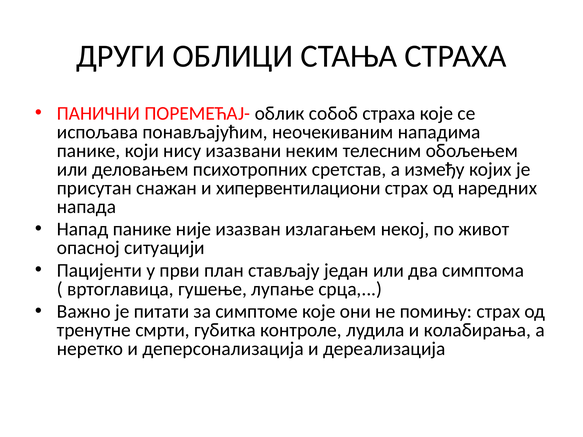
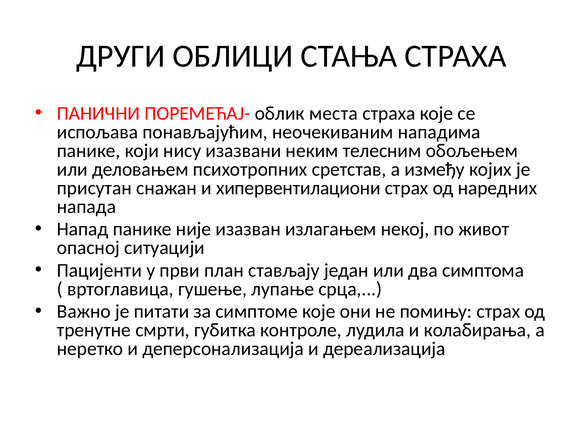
собоб: собоб -> места (333, 113)
